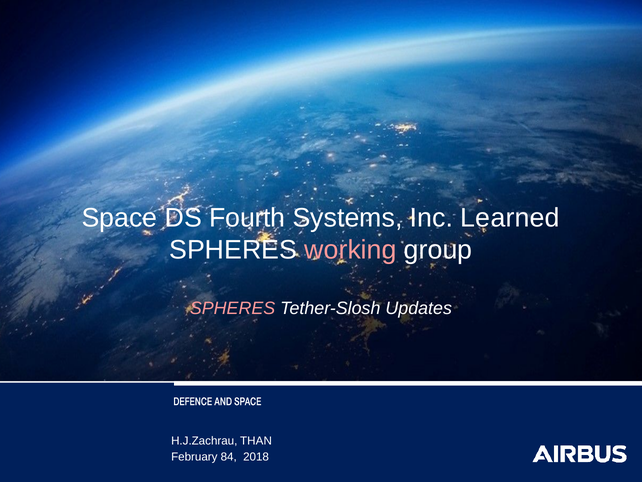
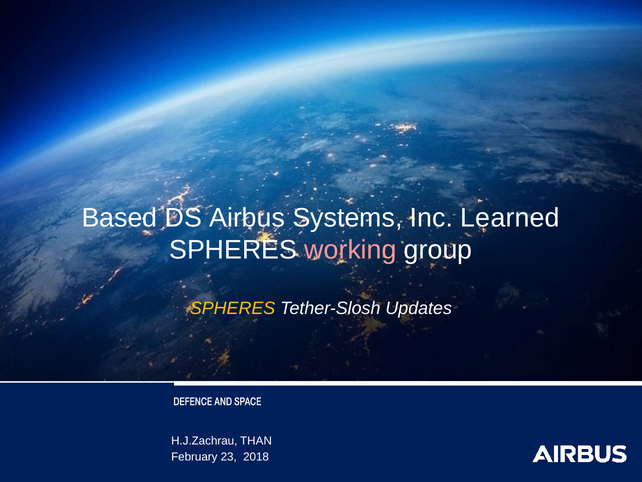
Space: Space -> Based (120, 218)
Fourth: Fourth -> Airbus (247, 218)
SPHERES colour: pink -> yellow (233, 308)
84: 84 -> 23 (229, 457)
